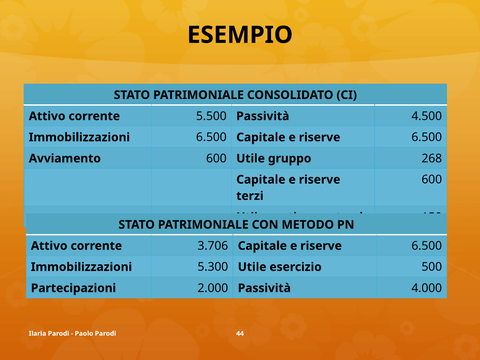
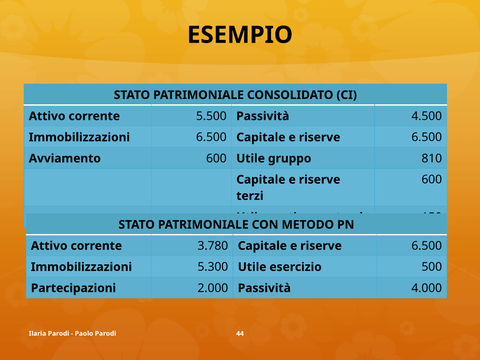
268: 268 -> 810 (432, 158)
3.706: 3.706 -> 3.780 (213, 246)
